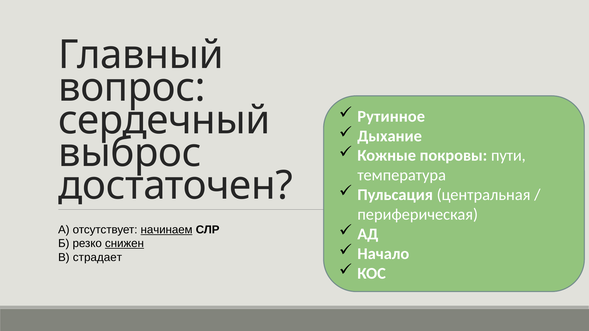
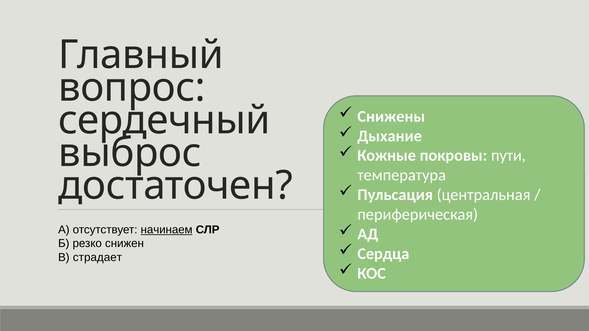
Рутинное: Рутинное -> Снижены (391, 116)
снижен underline: present -> none (124, 244)
Начало: Начало -> Сердца (383, 254)
